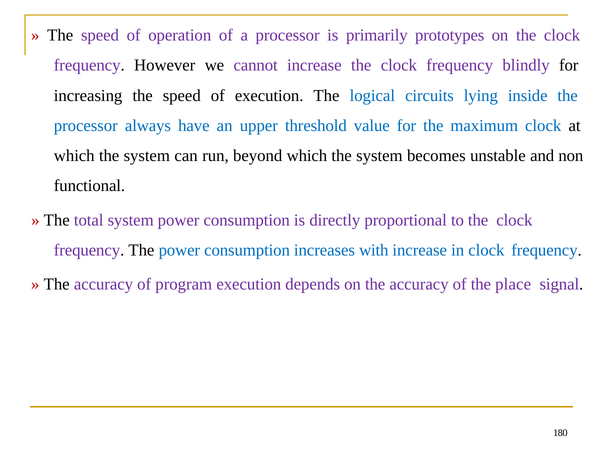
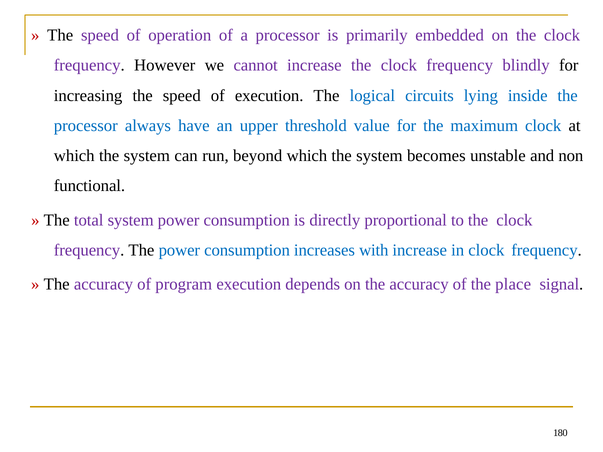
prototypes: prototypes -> embedded (450, 35)
